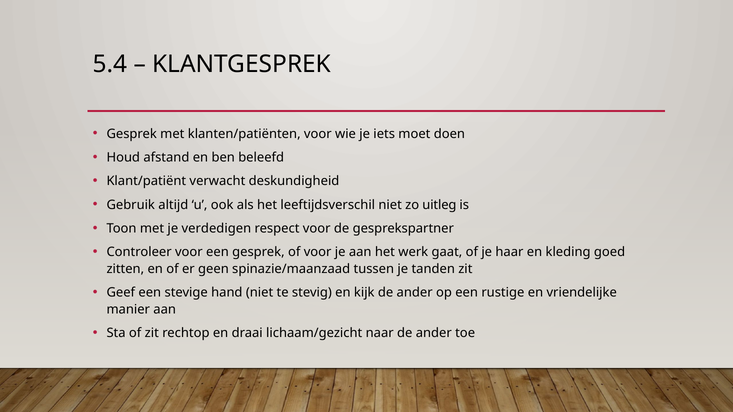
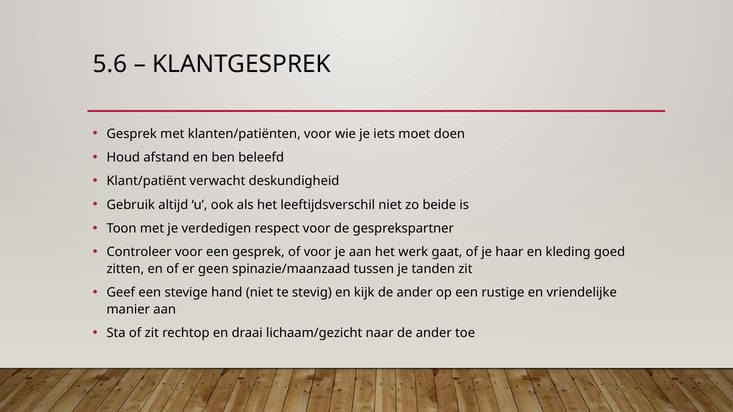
5.4: 5.4 -> 5.6 (110, 64)
uitleg: uitleg -> beide (439, 205)
